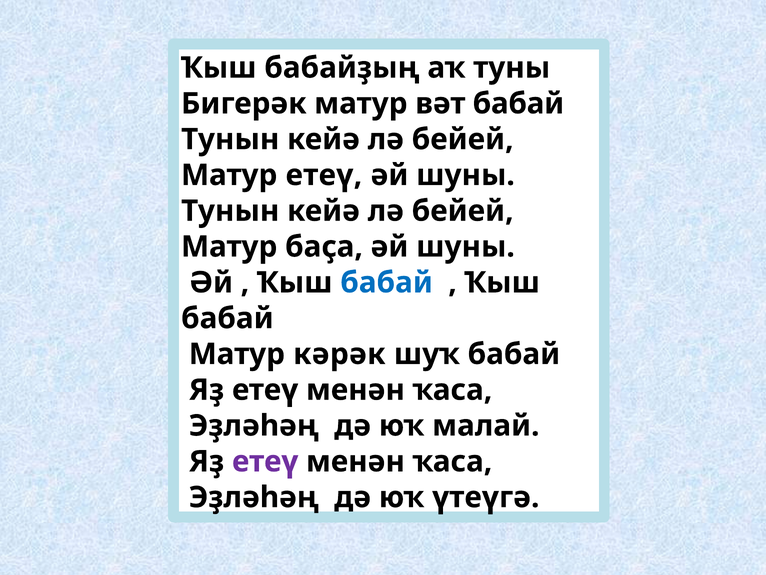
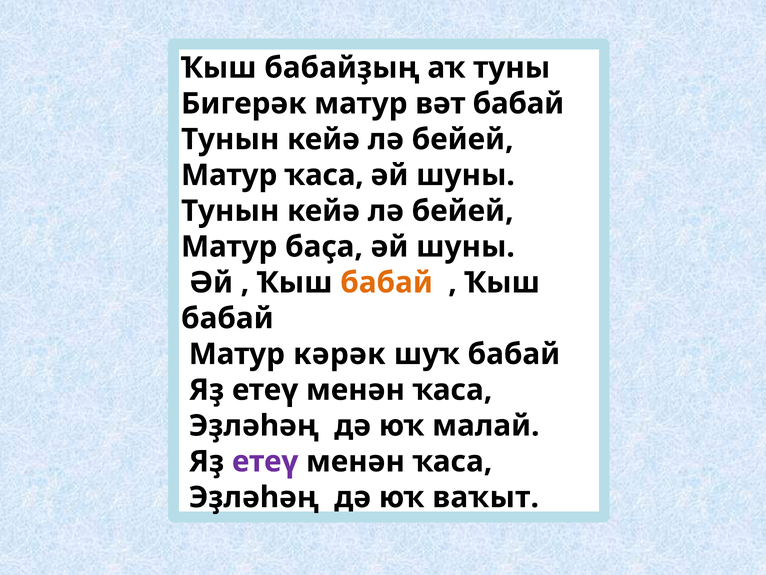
Матур етеү: етеү -> ҡаса (324, 175)
бабай colour: blue -> orange (387, 282)
үтеүгә: үтеүгә -> ваҡыт (486, 497)
